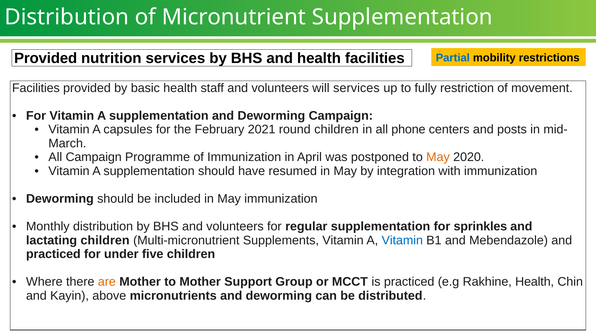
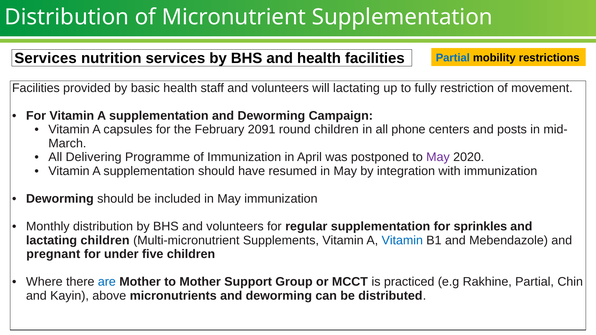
Provided: Provided -> Services (46, 58)
will services: services -> lactating (356, 88)
2021: 2021 -> 2091 (262, 130)
All Campaign: Campaign -> Delivering (94, 157)
May colour: orange -> purple (438, 157)
practiced: practiced -> pregnant (53, 254)
are colour: orange -> blue (107, 282)
Rakhine Health: Health -> Partial (535, 282)
